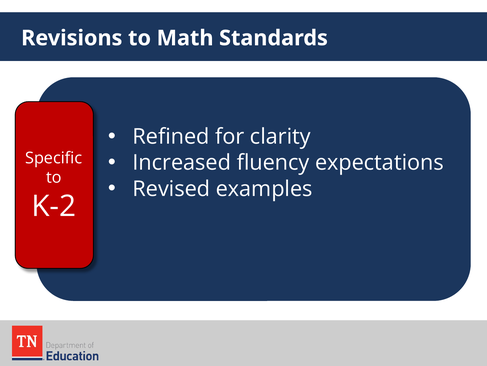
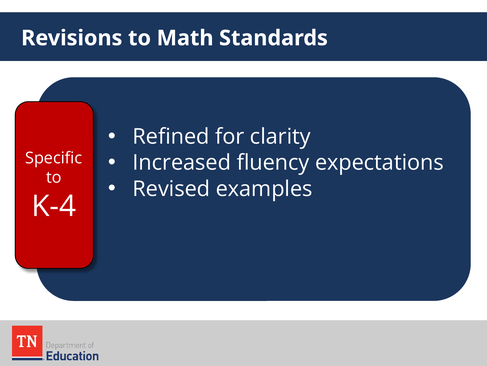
K-2: K-2 -> K-4 (54, 206)
